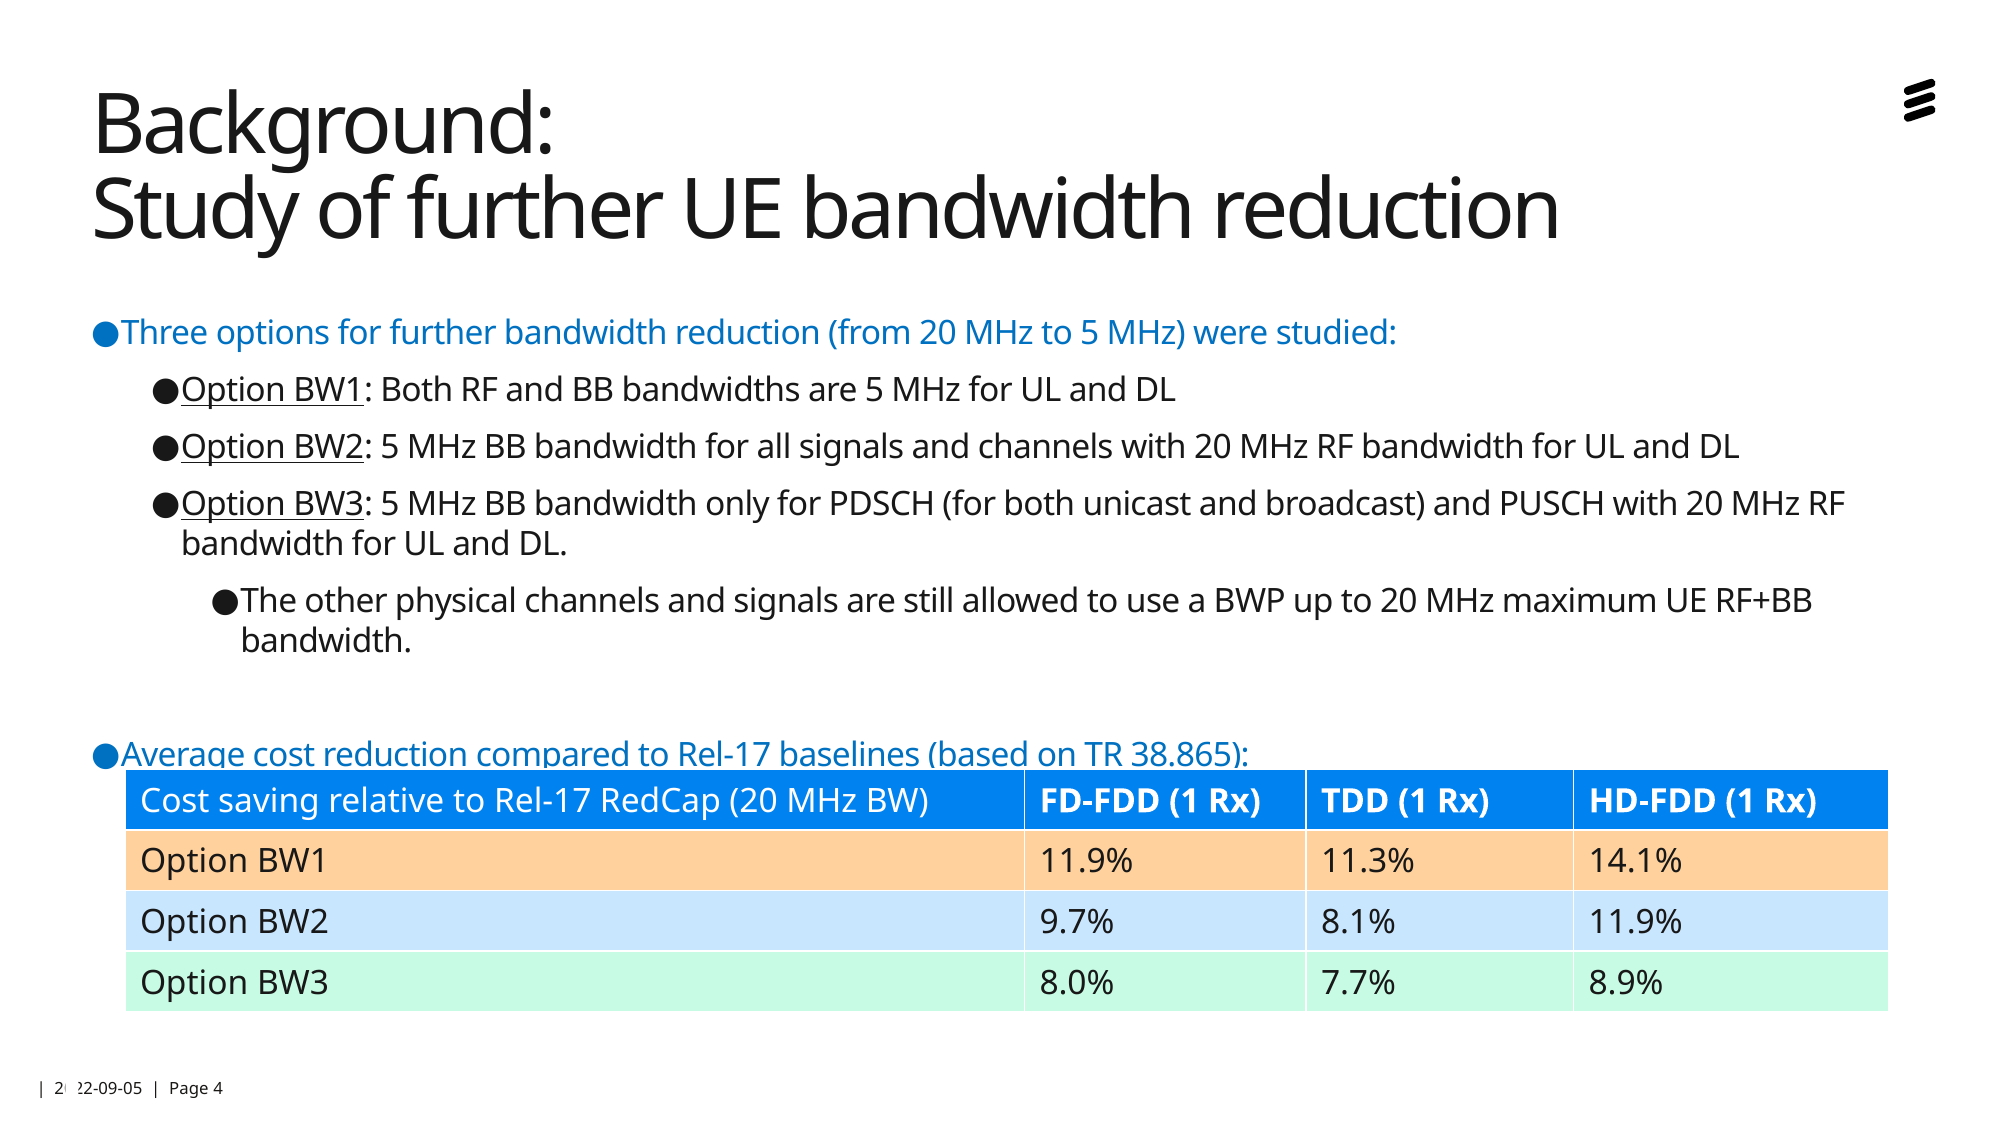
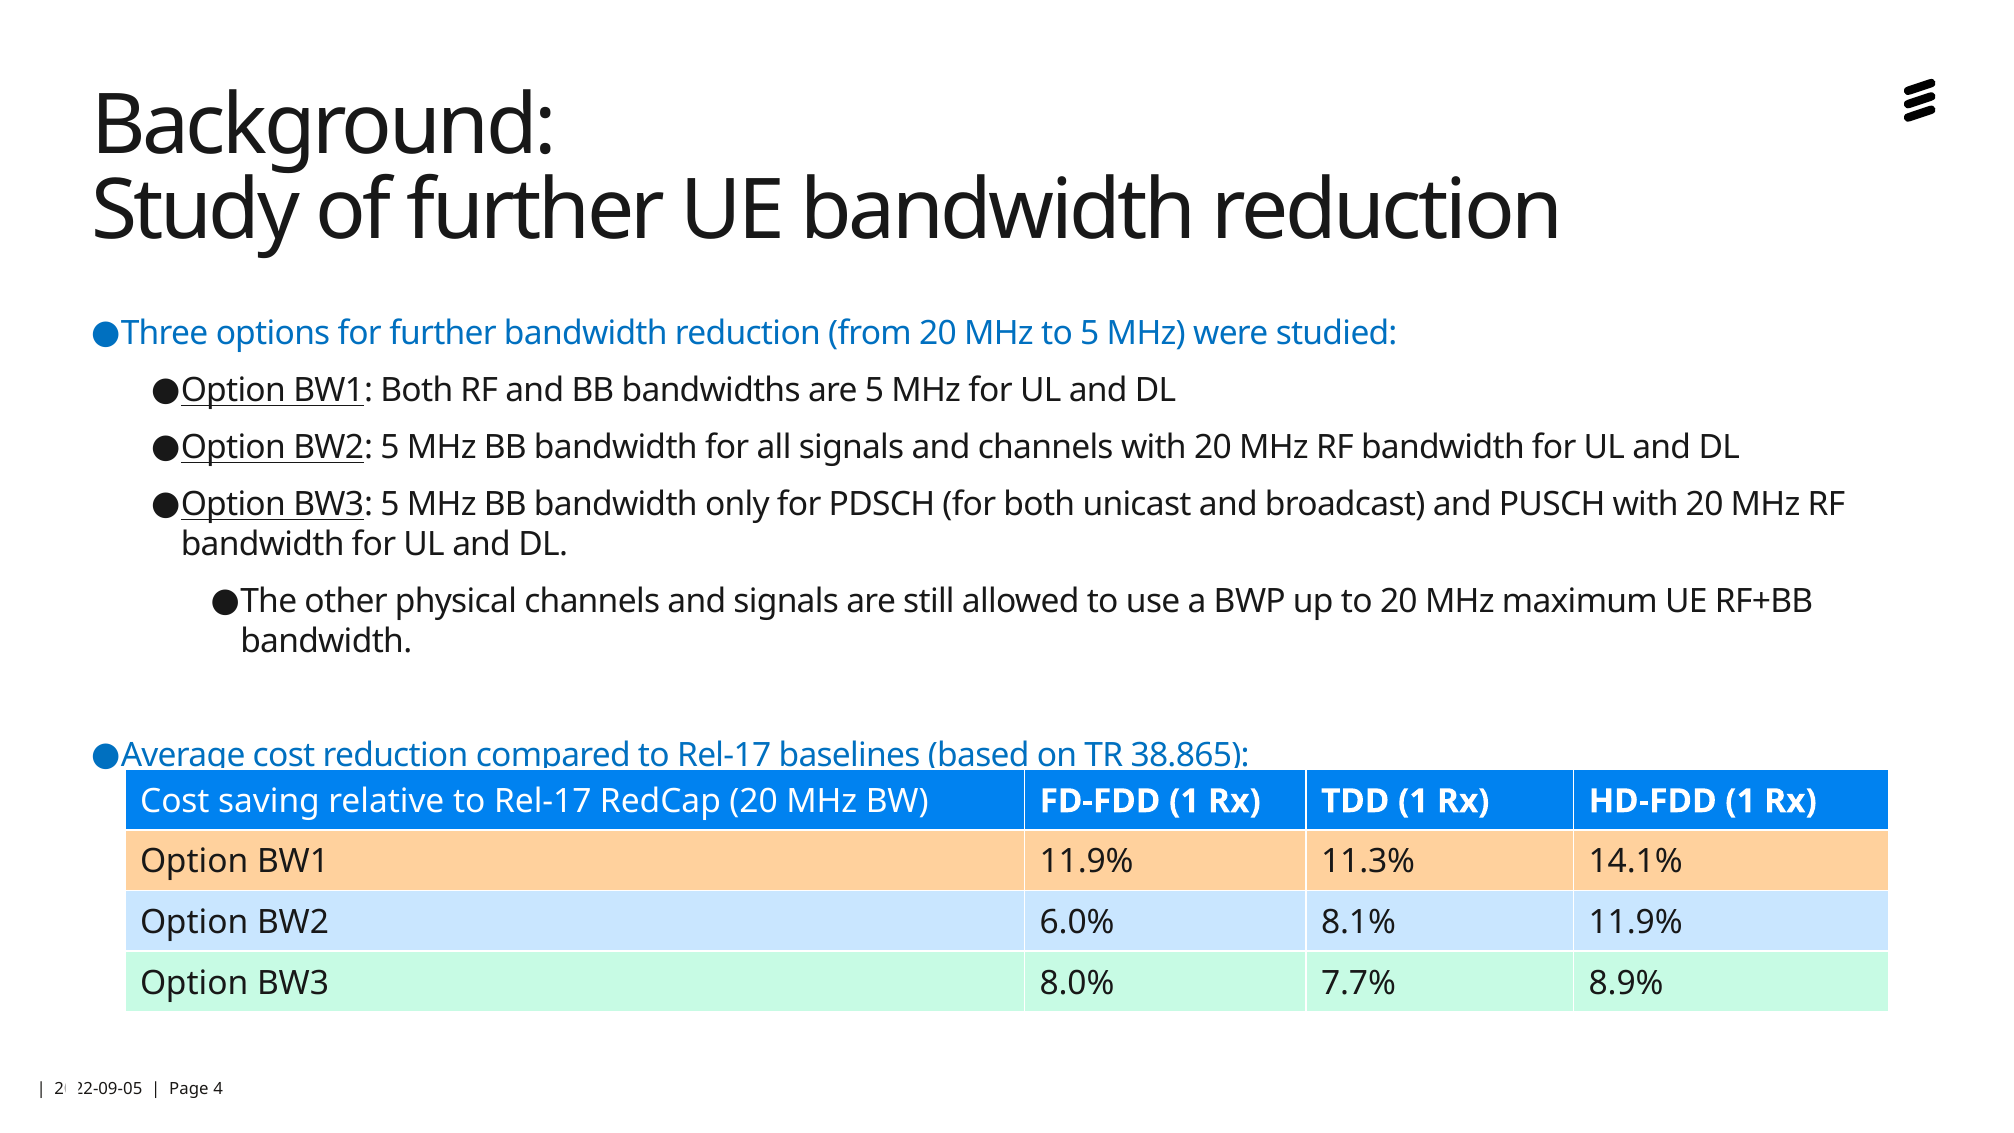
9.7%: 9.7% -> 6.0% (1077, 923)
